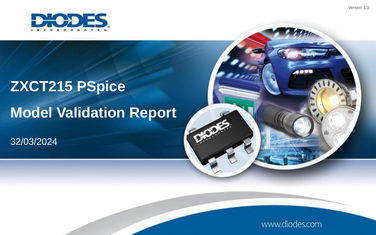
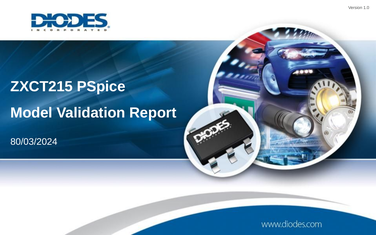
32/03/2024: 32/03/2024 -> 80/03/2024 (34, 142)
